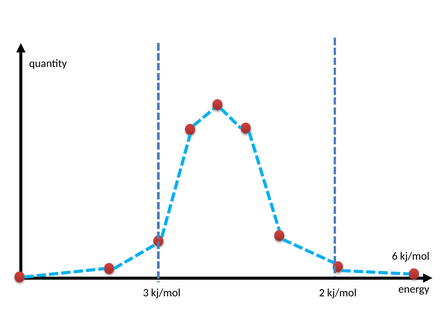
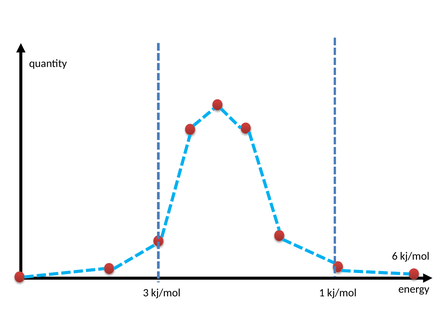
2: 2 -> 1 (322, 293)
